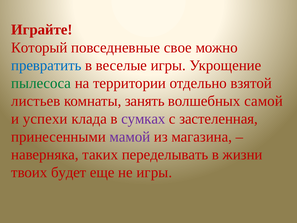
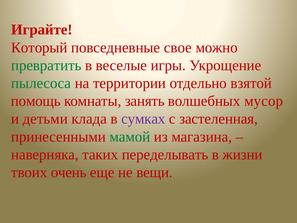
превратить colour: blue -> green (46, 65)
листьев: листьев -> помощь (36, 101)
самой: самой -> мусор (264, 101)
успехи: успехи -> детьми (45, 119)
мамой colour: purple -> green (130, 137)
будет: будет -> очень (69, 172)
не игры: игры -> вещи (154, 172)
